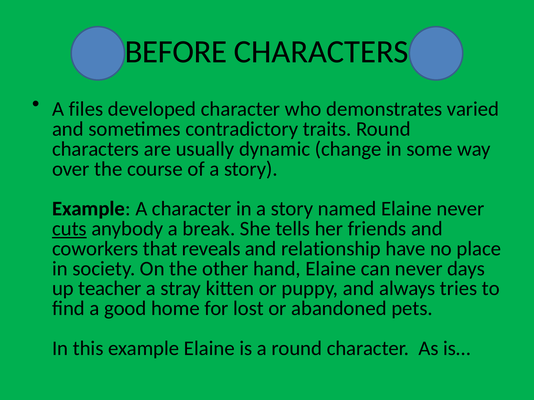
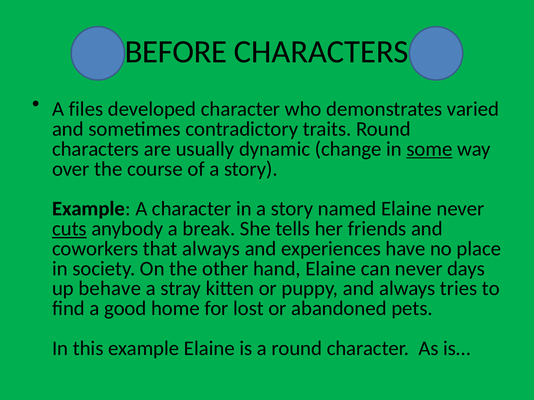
some underline: none -> present (429, 149)
that reveals: reveals -> always (211, 249)
relationship: relationship -> experiences (331, 249)
teacher: teacher -> behave (110, 289)
